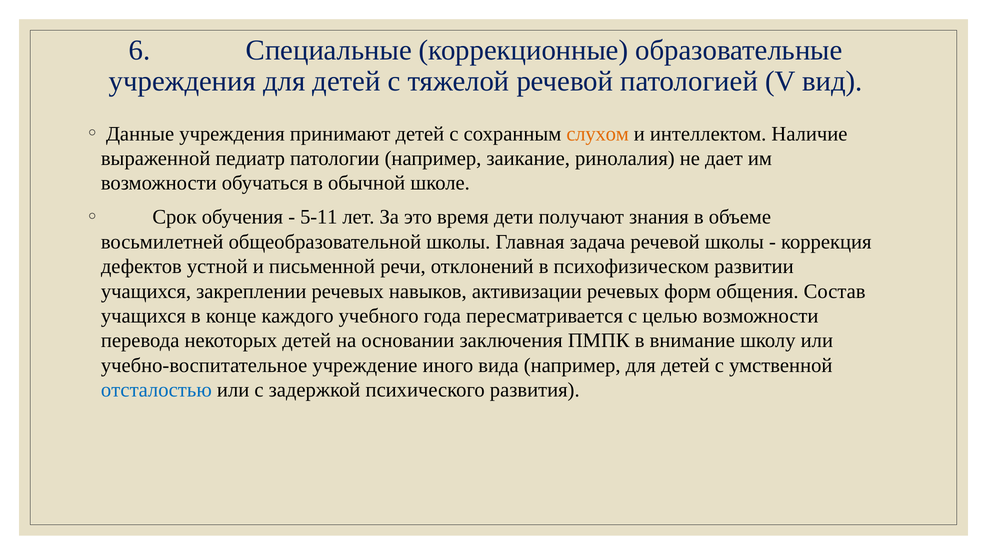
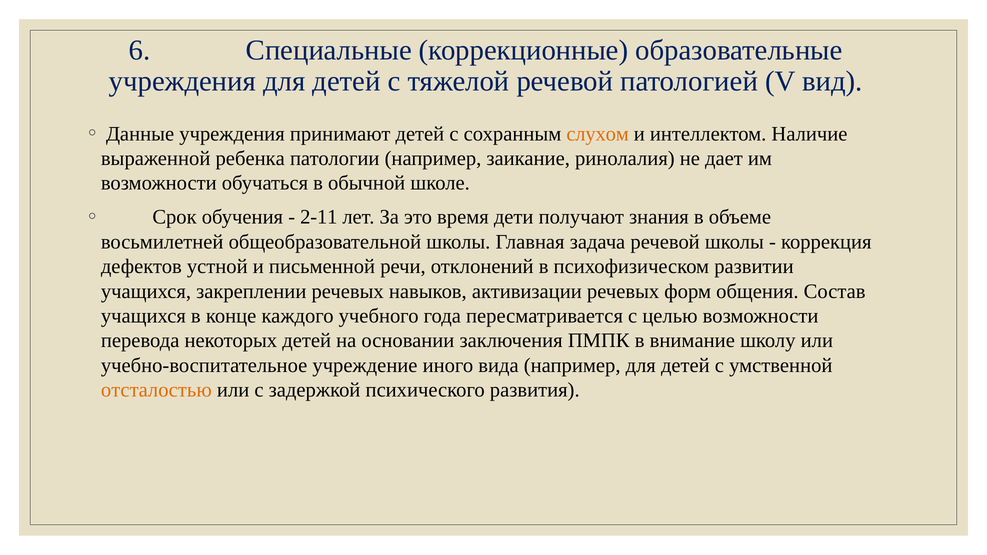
педиатр: педиатр -> ребенка (250, 159)
5-11: 5-11 -> 2-11 (319, 217)
отсталостью colour: blue -> orange (156, 390)
